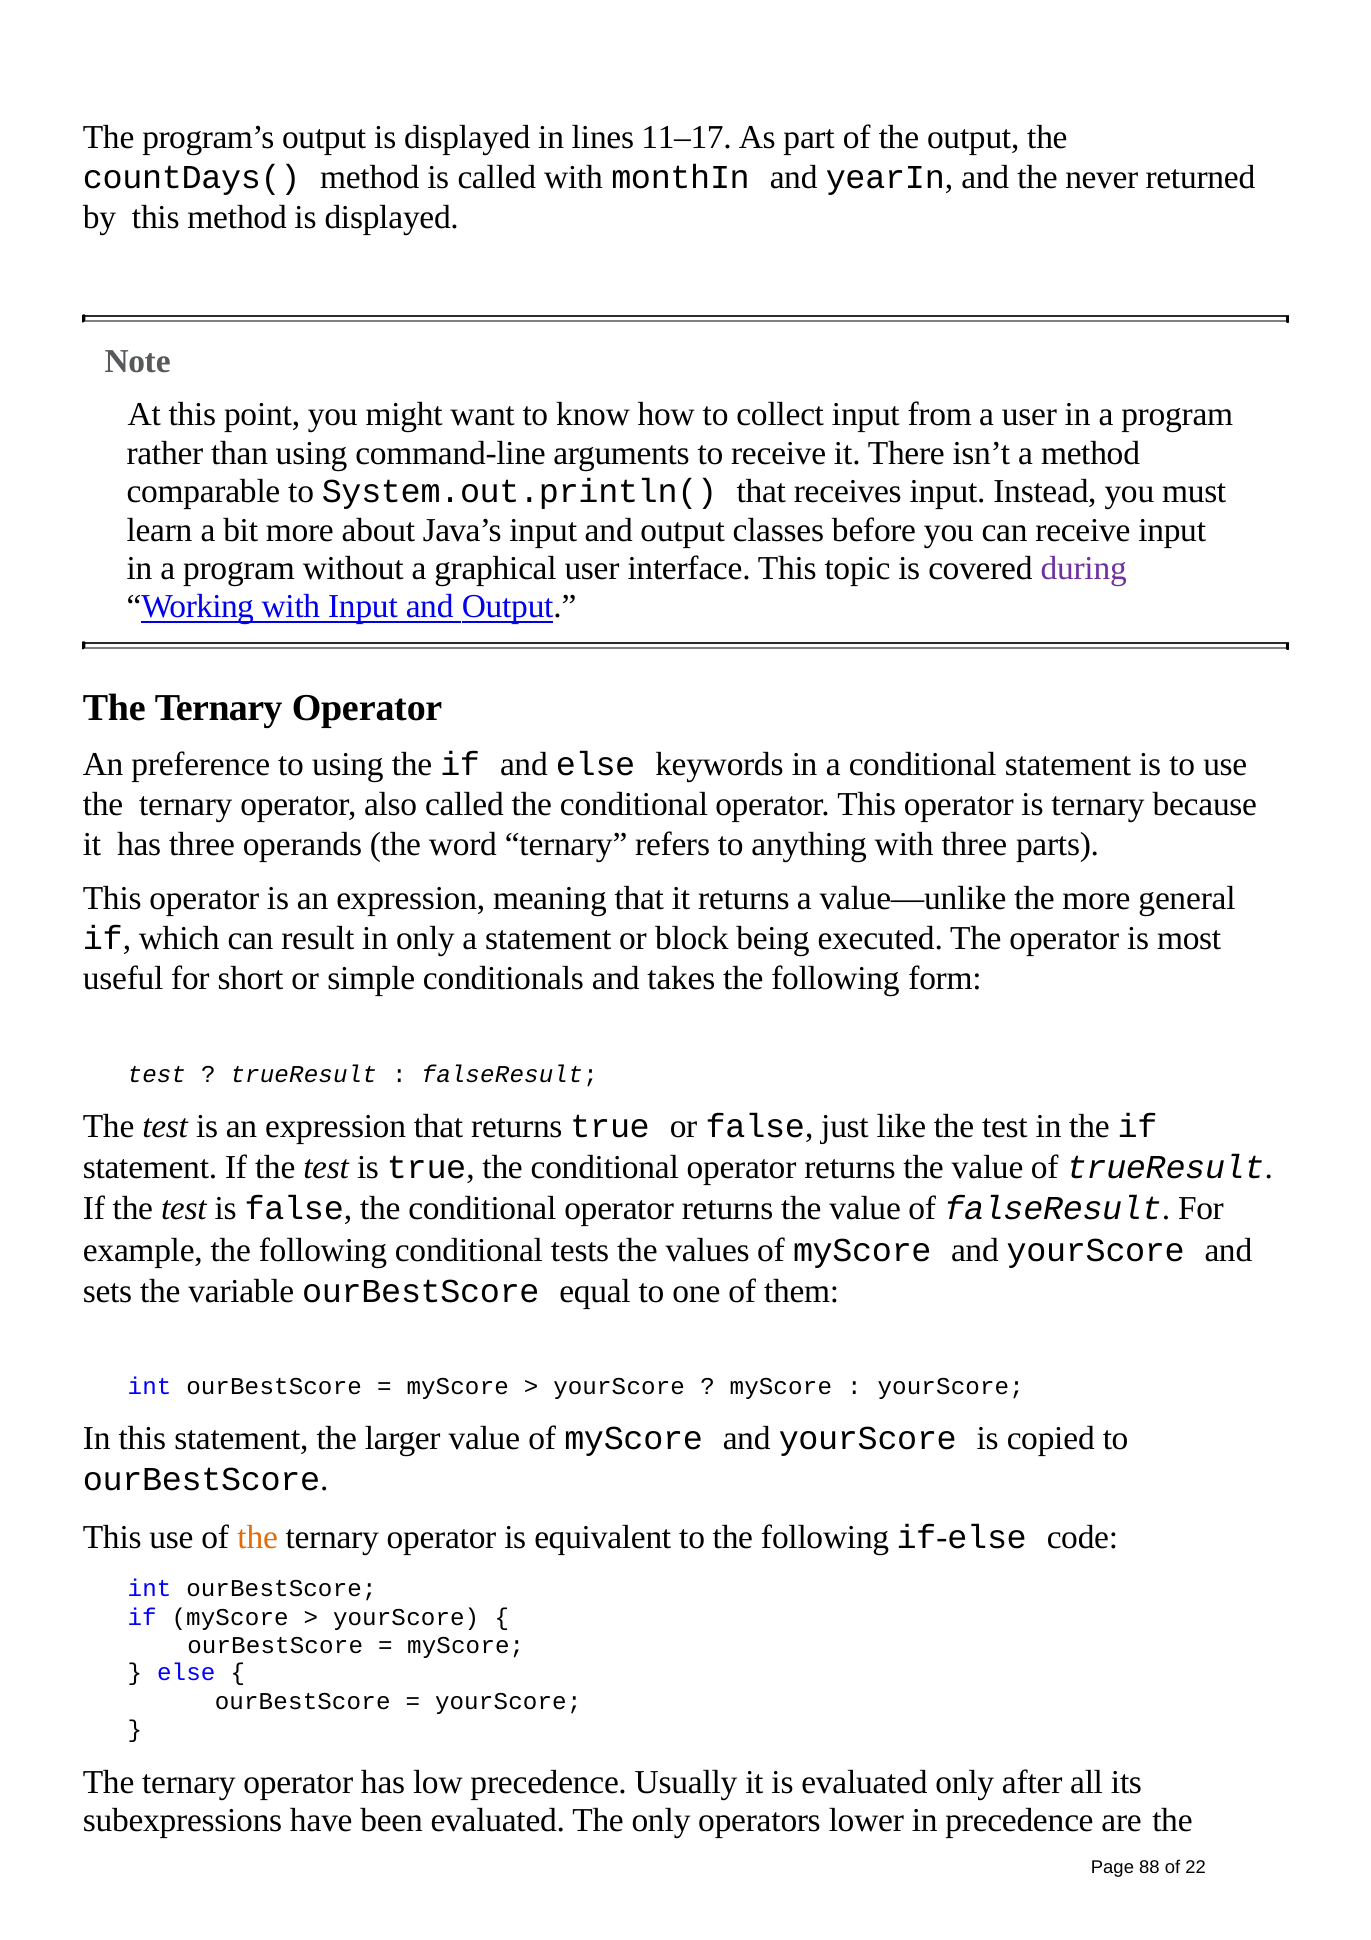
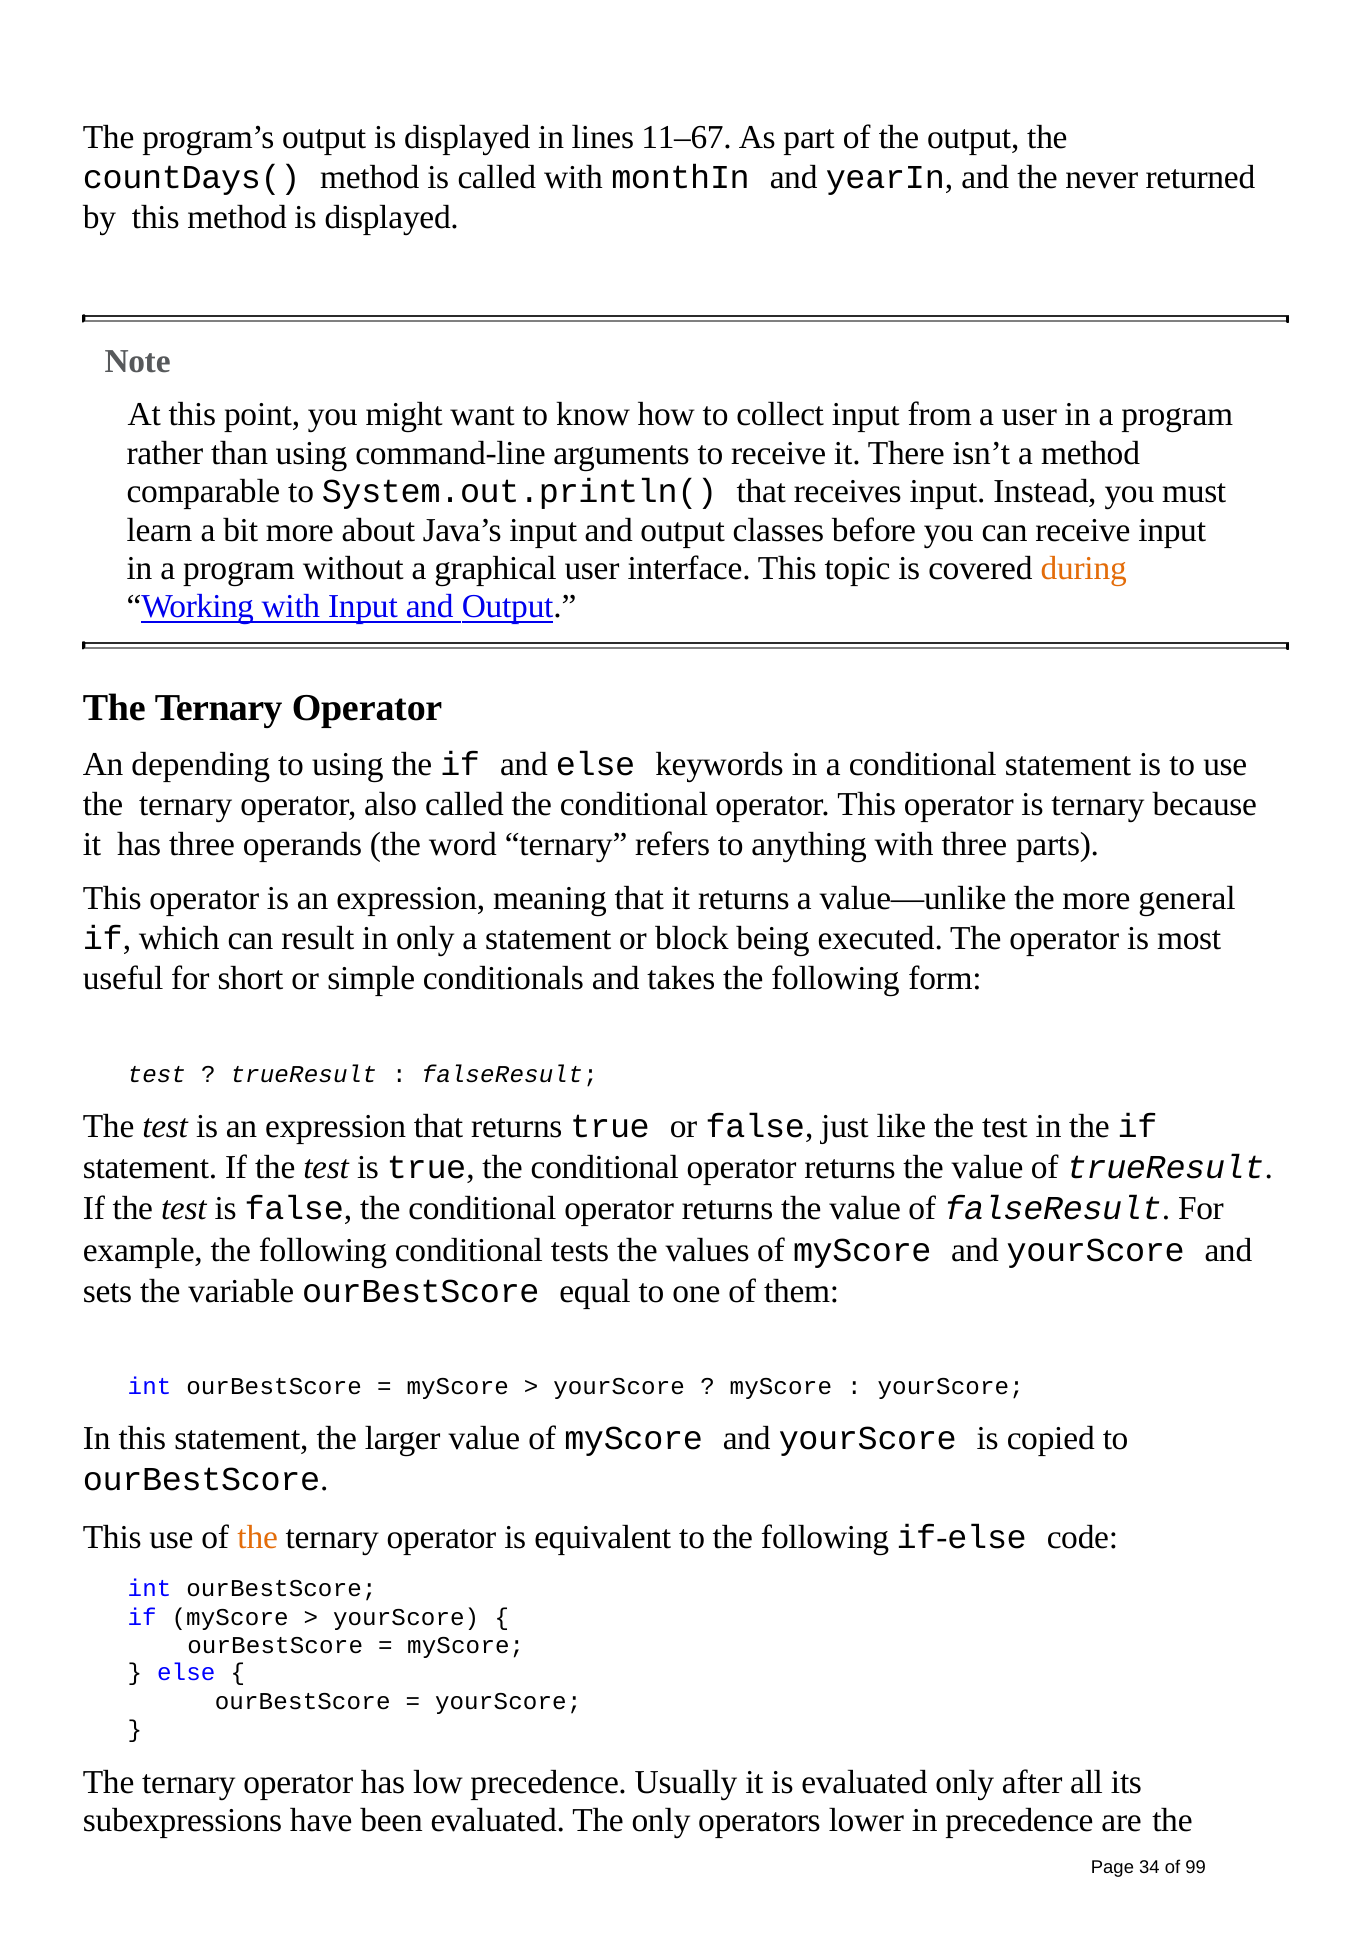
11–17: 11–17 -> 11–67 (687, 138)
during colour: purple -> orange (1084, 569)
preference: preference -> depending (201, 765)
88: 88 -> 34 (1149, 1868)
22: 22 -> 99 (1196, 1868)
